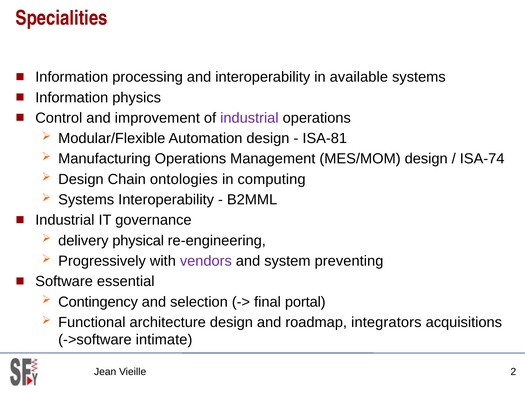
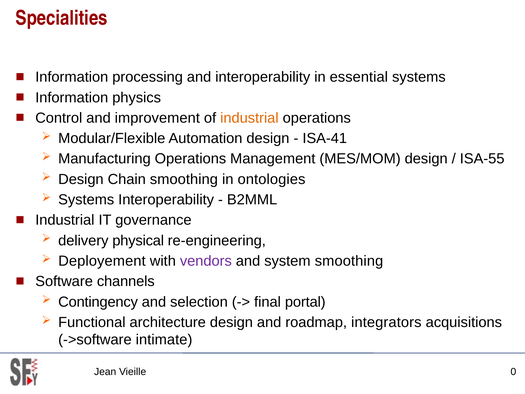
available: available -> essential (359, 77)
industrial colour: purple -> orange (249, 118)
ISA-81: ISA-81 -> ISA-41 (325, 138)
ISA-74: ISA-74 -> ISA-55 (482, 159)
Chain ontologies: ontologies -> smoothing (184, 179)
computing: computing -> ontologies (271, 179)
Progressively: Progressively -> Deployement (102, 261)
system preventing: preventing -> smoothing (349, 261)
essential: essential -> channels (126, 281)
2: 2 -> 0 (513, 372)
